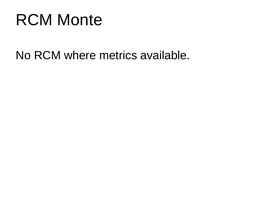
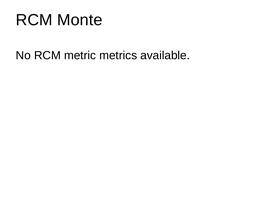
where: where -> metric (80, 55)
